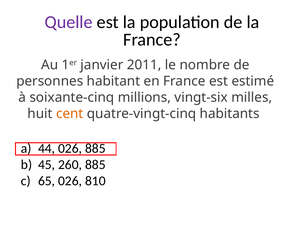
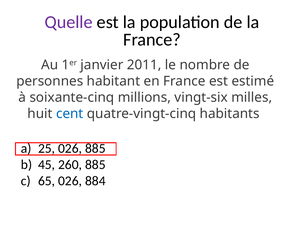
cent colour: orange -> blue (70, 114)
44: 44 -> 25 (47, 149)
810: 810 -> 884 (95, 181)
